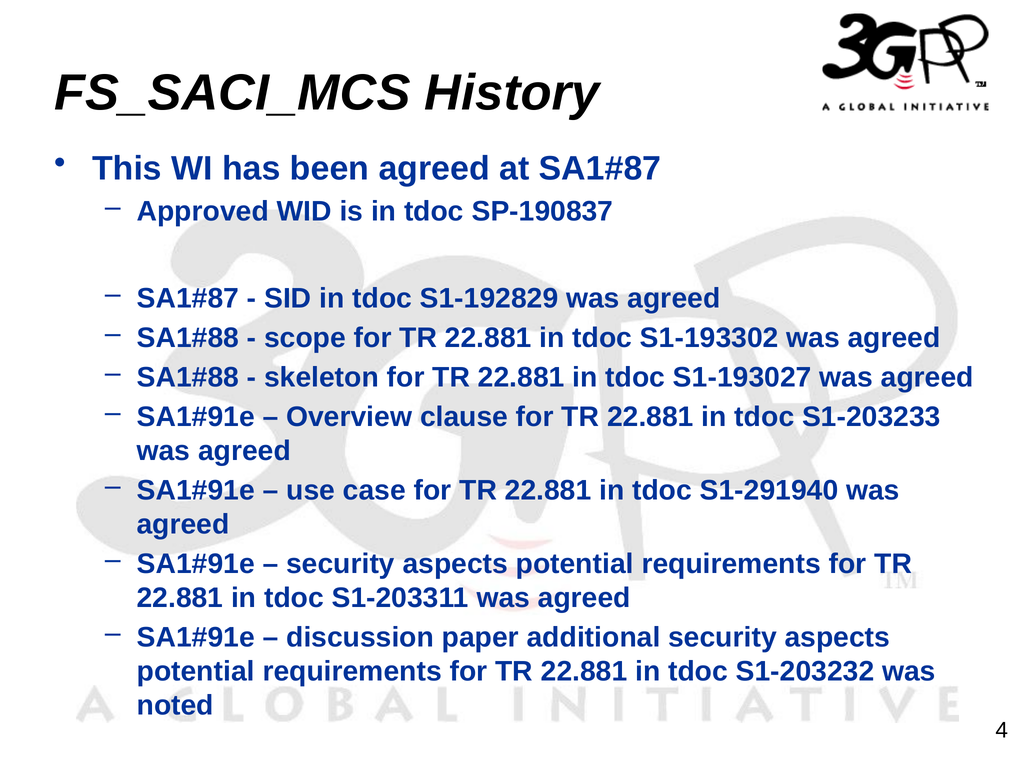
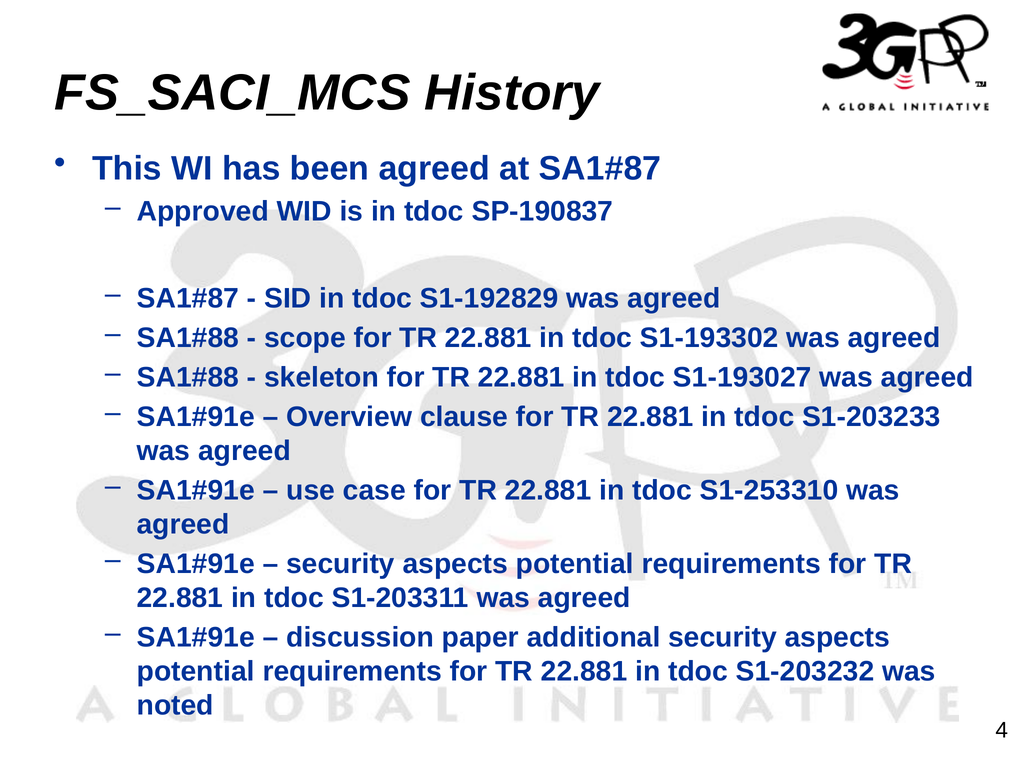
S1-291940: S1-291940 -> S1-253310 (769, 491)
